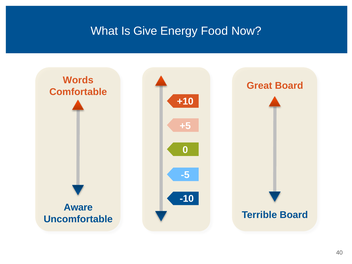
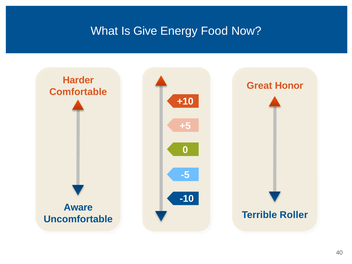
Words: Words -> Harder (78, 80)
Great Board: Board -> Honor (289, 86)
Terrible Board: Board -> Roller (294, 215)
